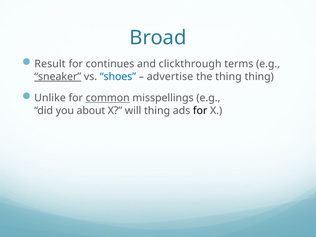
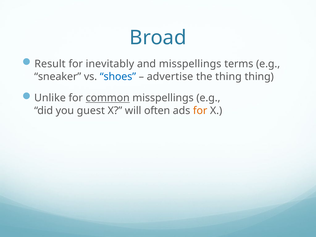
continues: continues -> inevitably (110, 64)
and clickthrough: clickthrough -> misspellings (190, 64)
sneaker underline: present -> none (58, 77)
about: about -> guest (91, 111)
will thing: thing -> often (157, 111)
for colour: black -> orange (200, 111)
